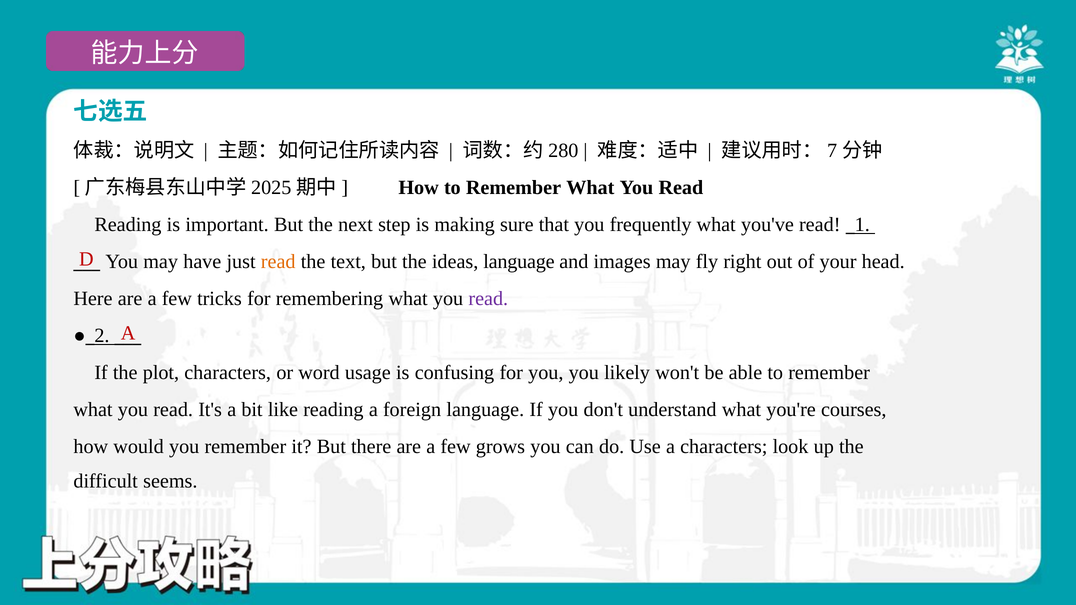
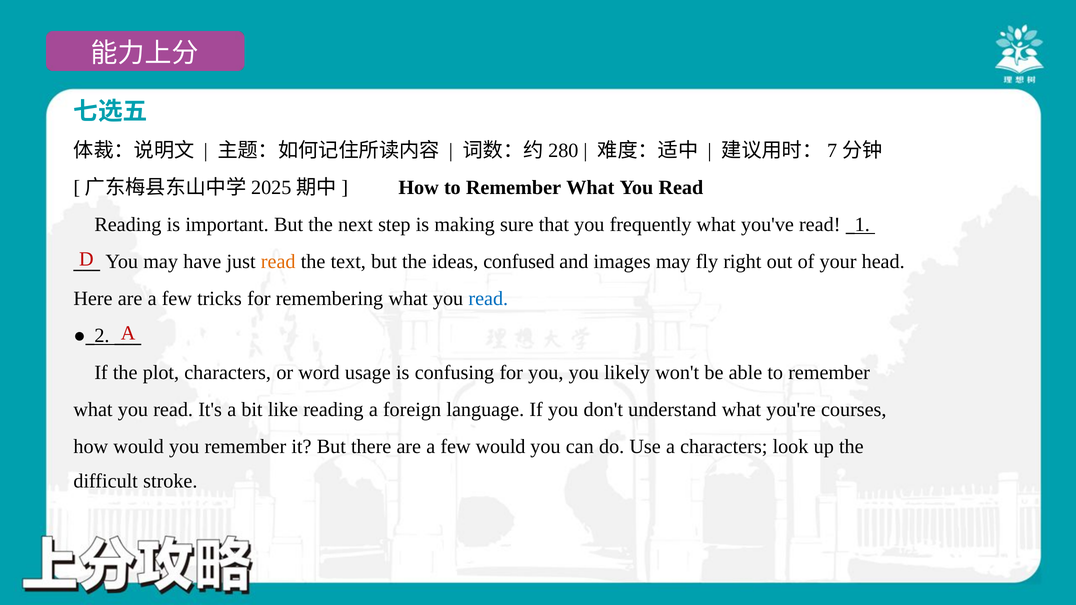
ideas language: language -> confused (519, 262)
read colour: purple -> blue (488, 299)
few grows: grows -> would (501, 447)
seems: seems -> stroke (170, 482)
